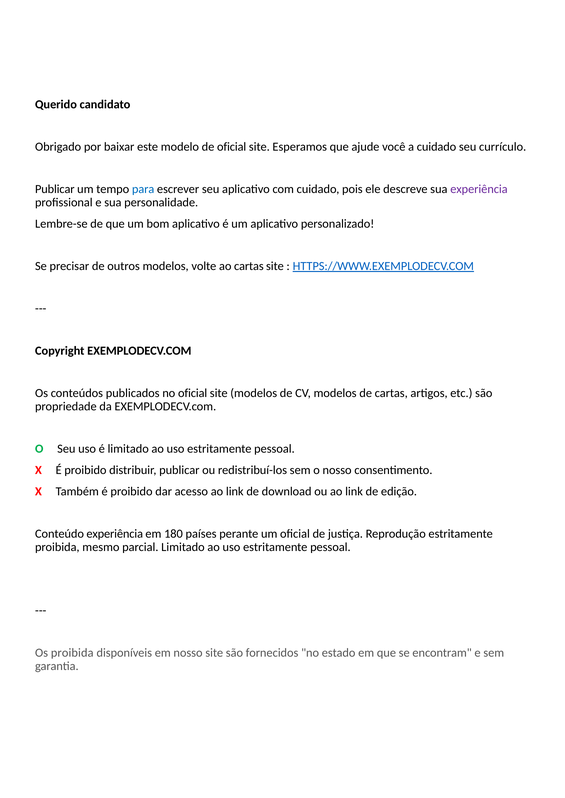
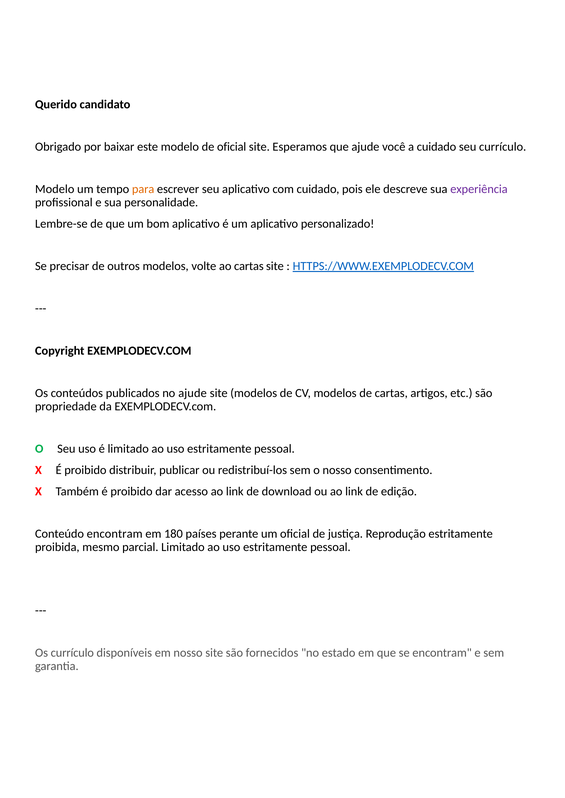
Publicar: Publicar -> Modelo (55, 189)
para colour: blue -> orange (143, 189)
no oficial: oficial -> ajude (193, 394)
Conteúdo experiência: experiência -> encontram (115, 534)
Os proibida: proibida -> currículo (72, 653)
